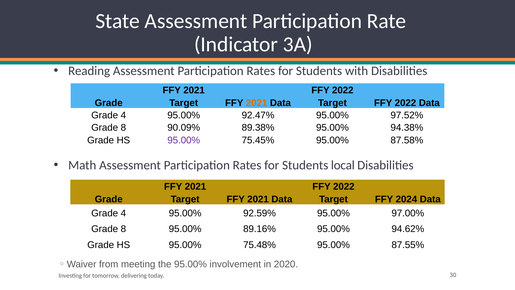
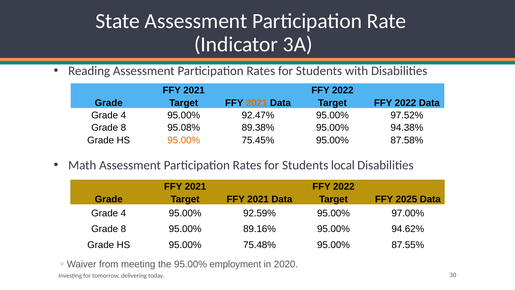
90.09%: 90.09% -> 95.08% (184, 128)
95.00% colour: purple -> orange (184, 140)
2024: 2024 -> 2025 (406, 199)
involvement: involvement -> employment (235, 264)
